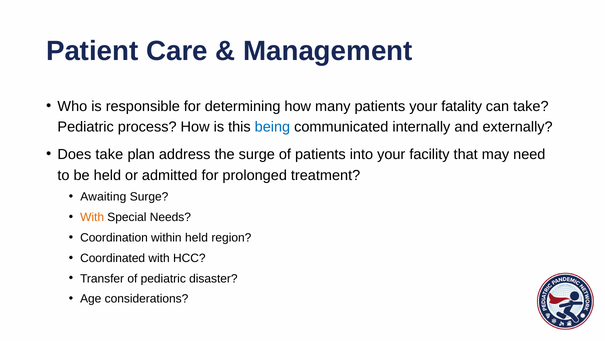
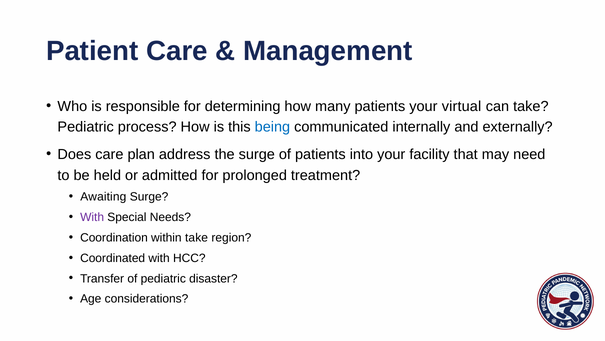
fatality: fatality -> virtual (462, 106)
Does take: take -> care (109, 154)
With colour: orange -> purple (92, 217)
within held: held -> take (197, 237)
